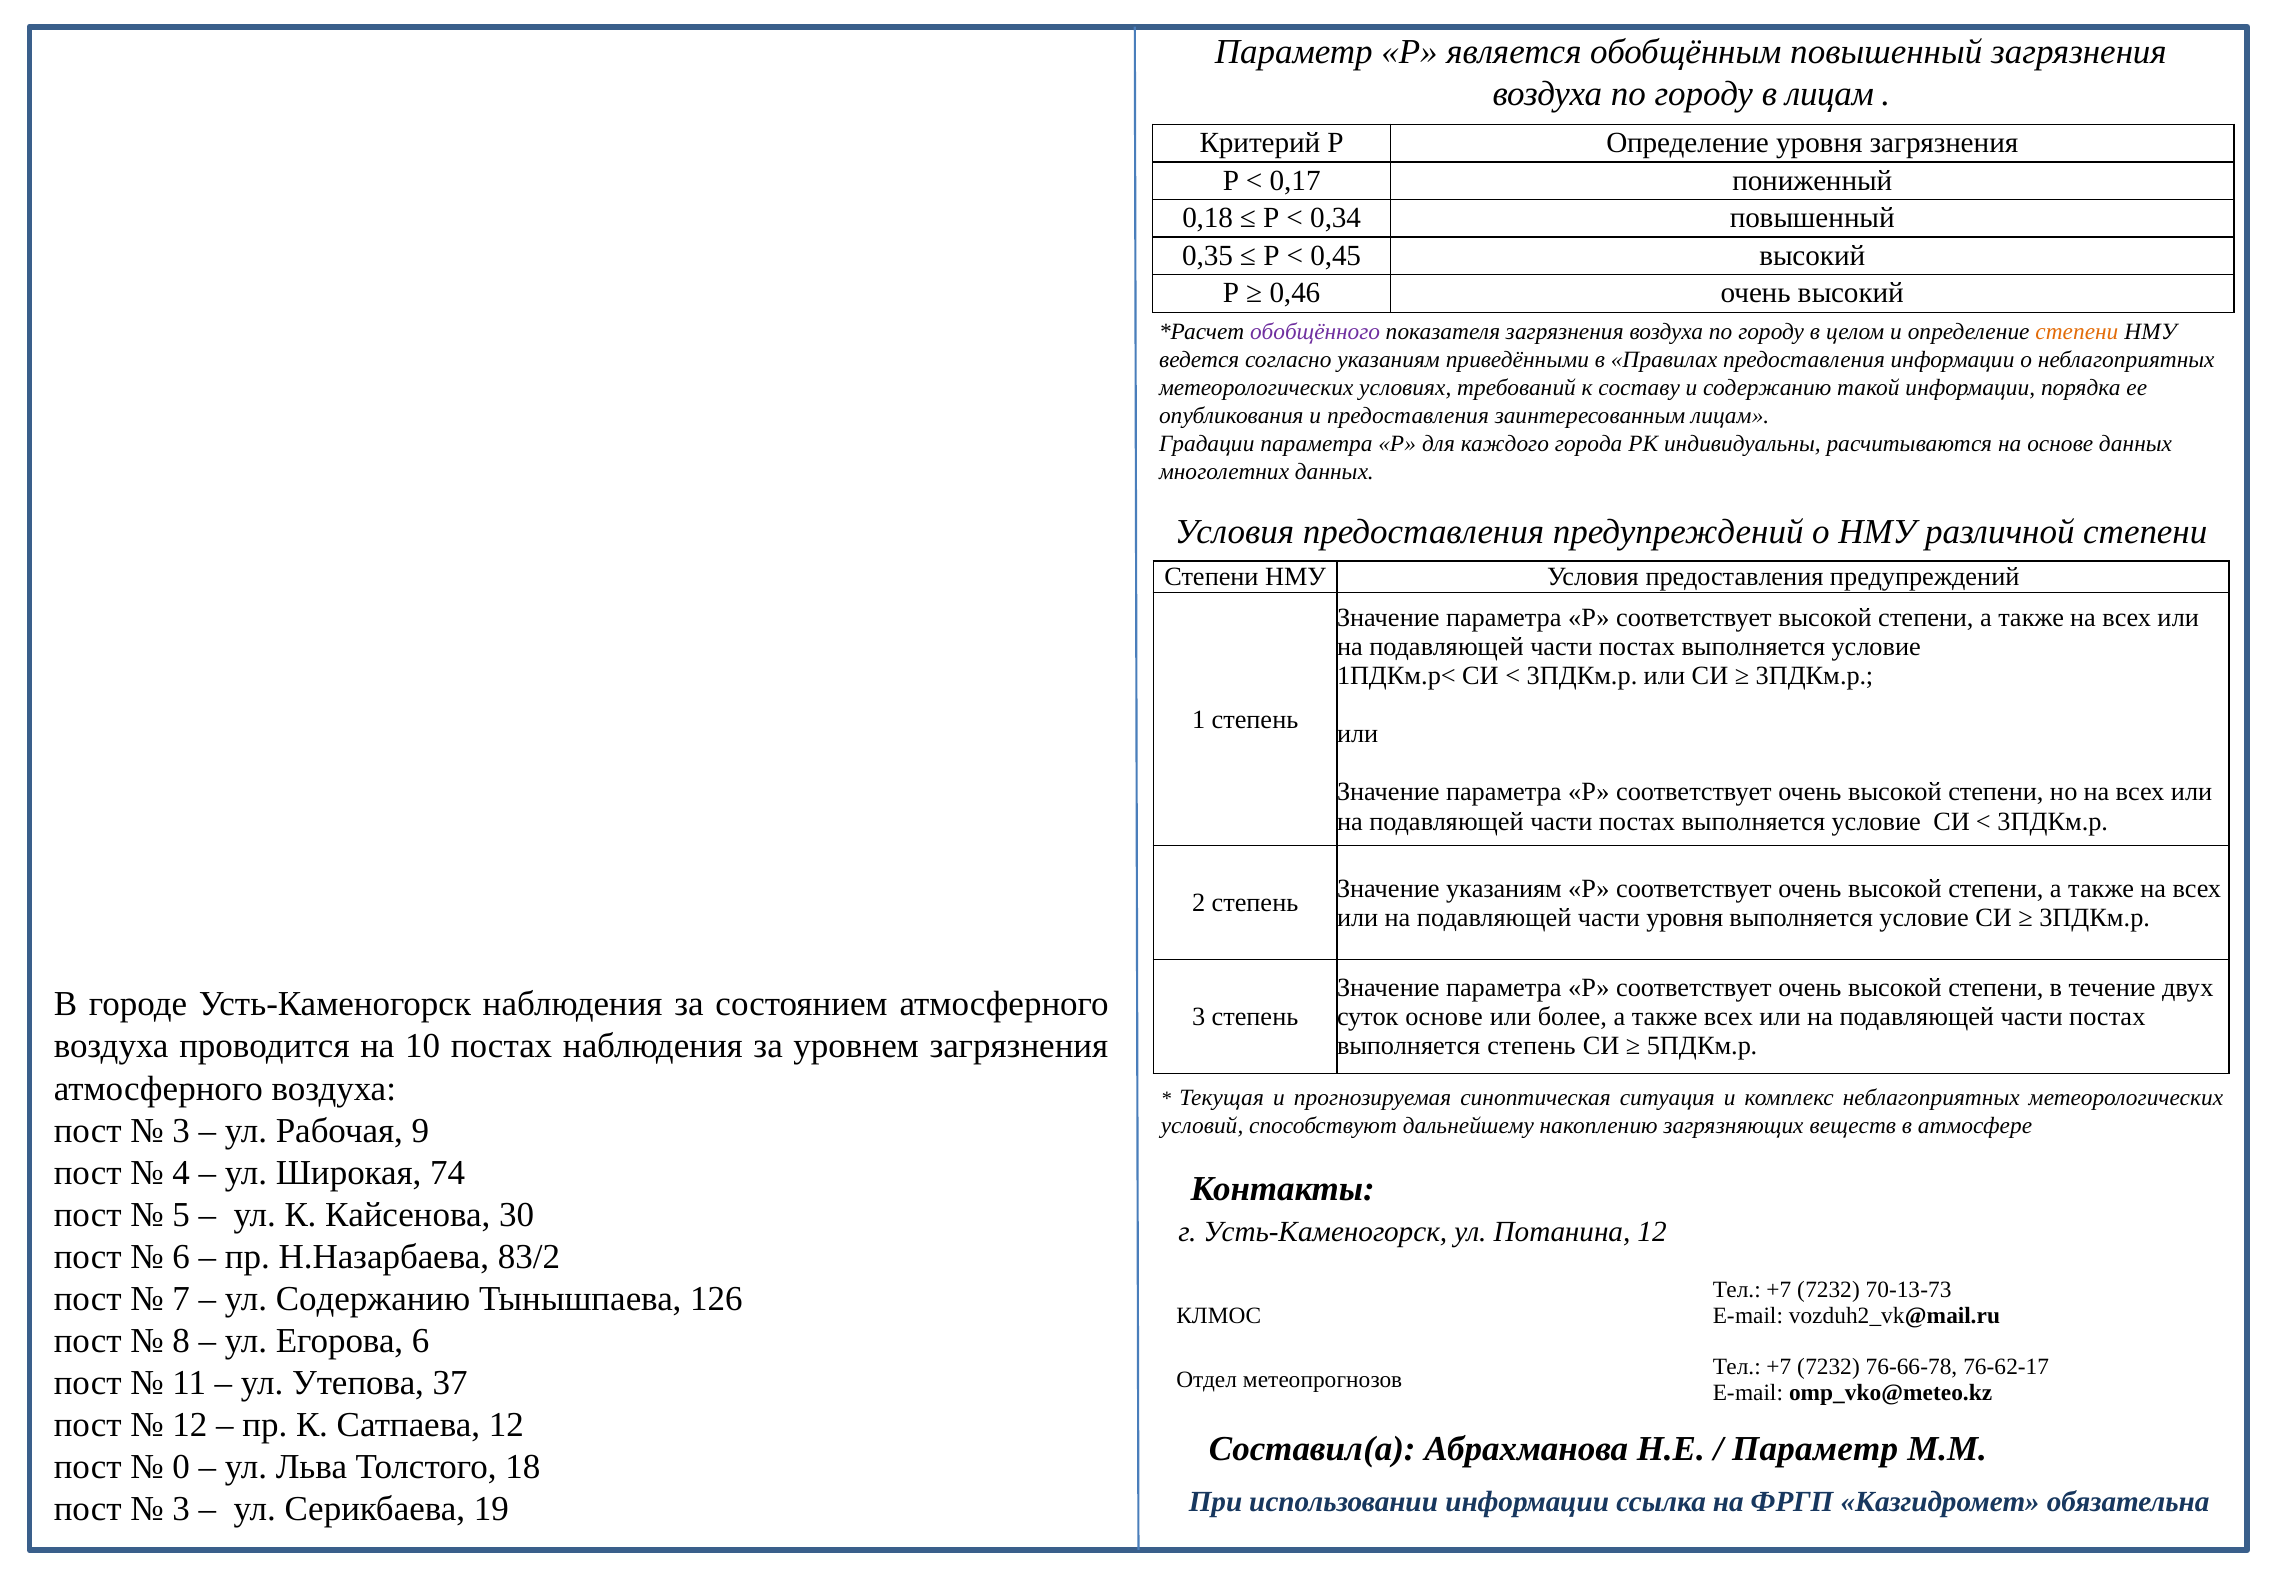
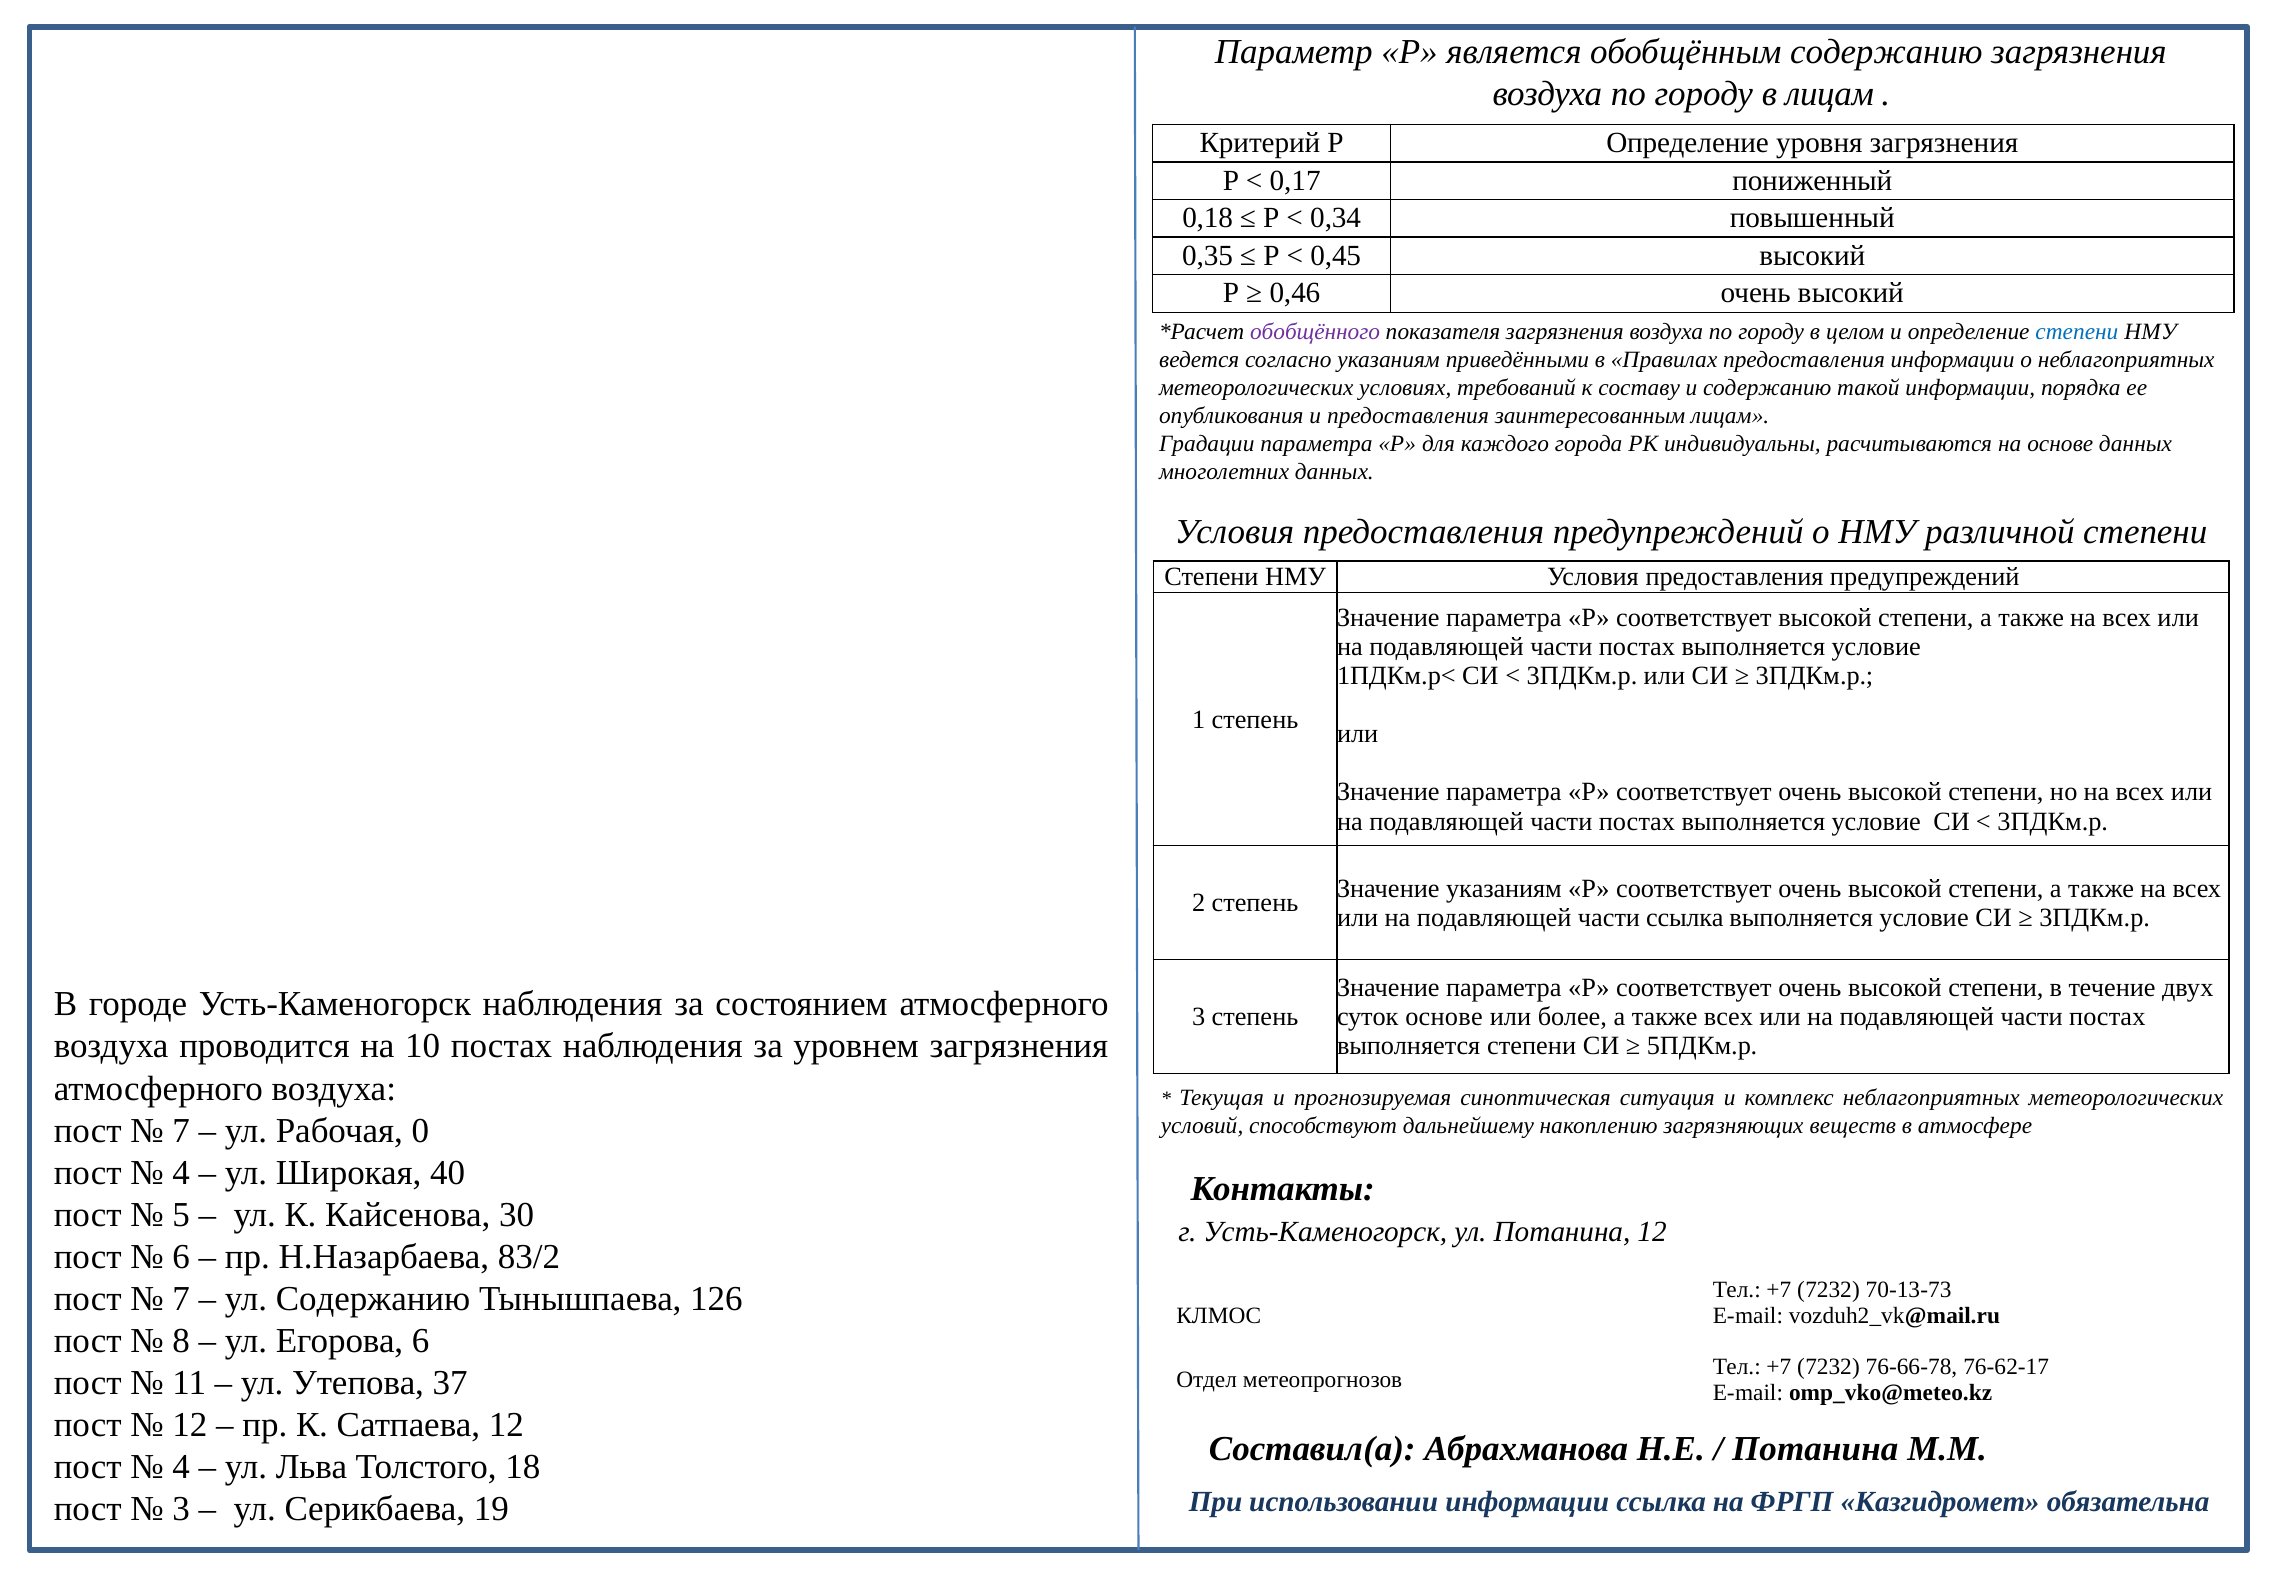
обобщённым повышенный: повышенный -> содержанию (1886, 52)
степени colour: orange -> blue (2077, 332)
части уровня: уровня -> ссылка (1685, 917)
выполняется степень: степень -> степени (1532, 1046)
3: 3 -> 7 (181, 1130)
9: 9 -> 0 (420, 1130)
74: 74 -> 40 (448, 1172)
Параметр: Параметр -> Потанина (1815, 1448)
0: 0 -> 4 (181, 1466)
